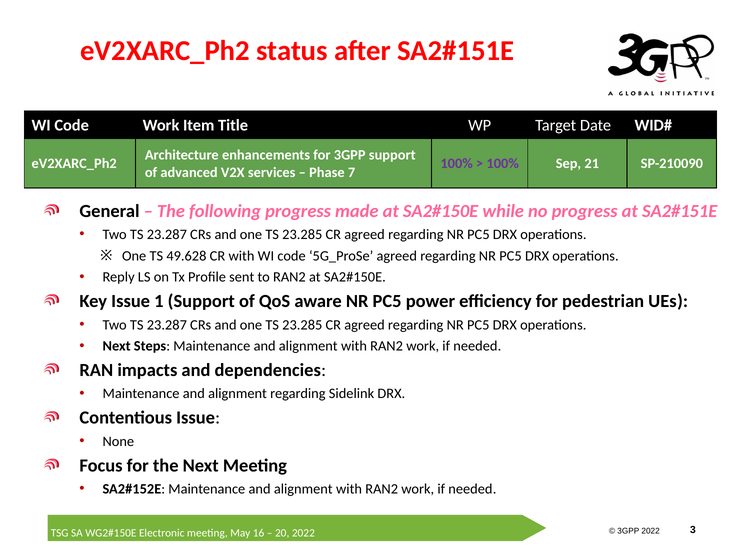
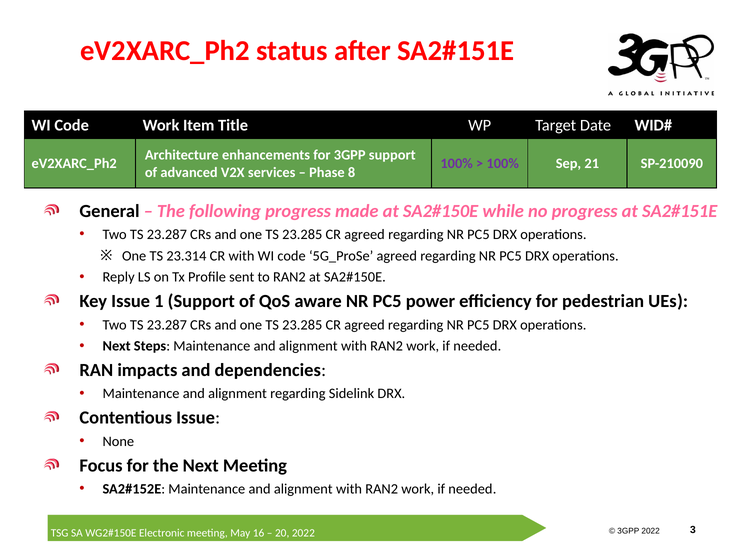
7: 7 -> 8 (352, 172)
49.628: 49.628 -> 23.314 (186, 256)
